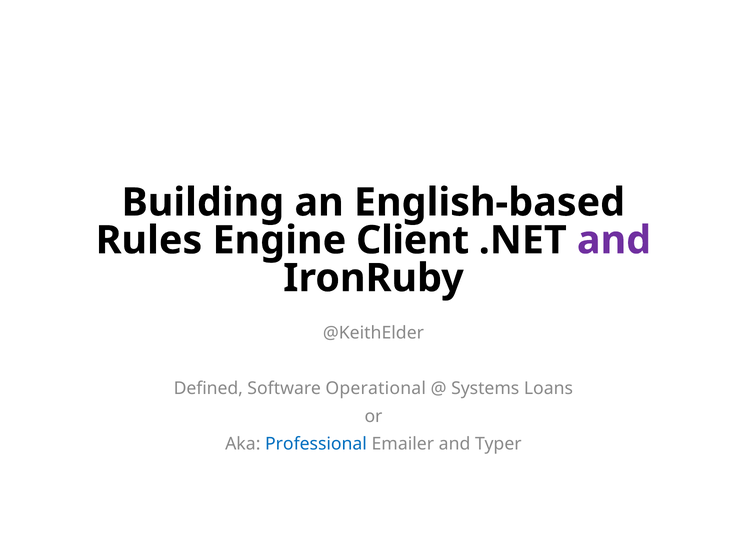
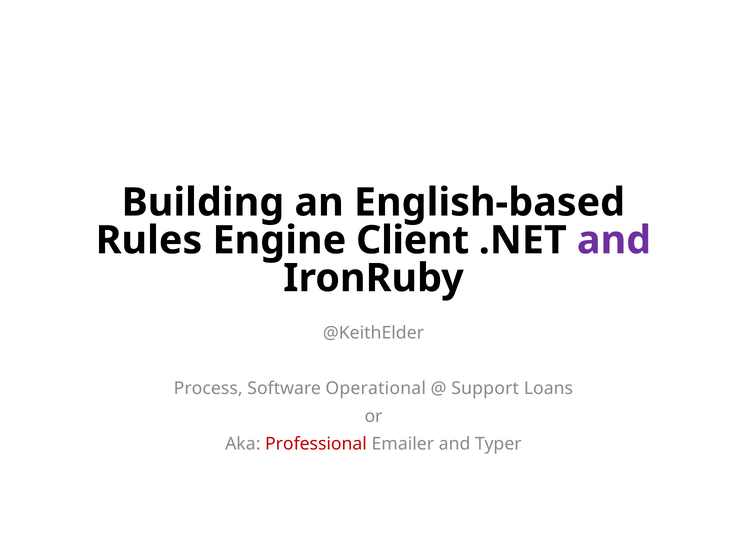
Defined: Defined -> Process (208, 389)
Systems: Systems -> Support (485, 389)
Professional colour: blue -> red (316, 444)
